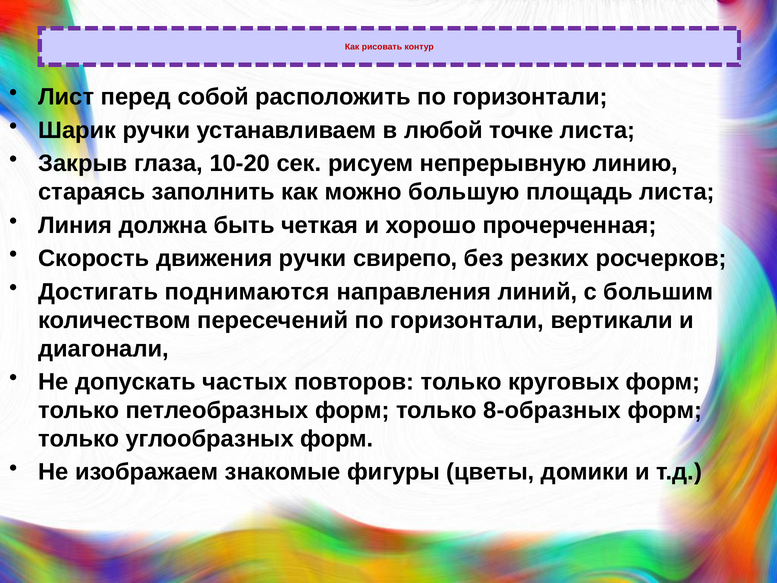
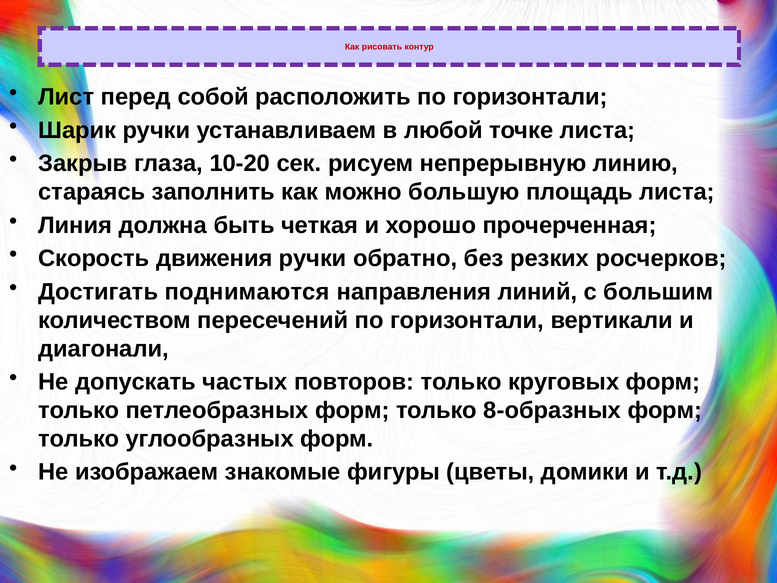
свирепо: свирепо -> обратно (405, 258)
